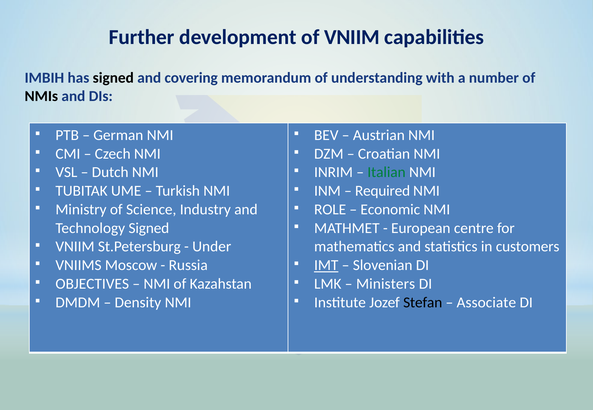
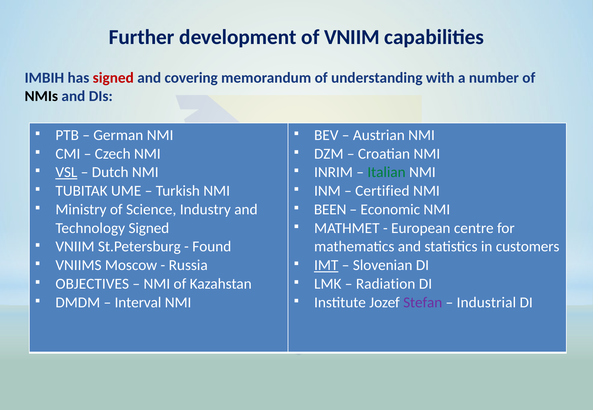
signed colour: black -> red (113, 78)
VSL underline: none -> present (66, 172)
Required: Required -> Certified (382, 191)
ROLE: ROLE -> BEEN (330, 210)
Under: Under -> Found (212, 247)
Ministers: Ministers -> Radiation (386, 284)
Density: Density -> Interval (138, 303)
Stefan colour: black -> purple (423, 303)
Associate: Associate -> Industrial (486, 303)
